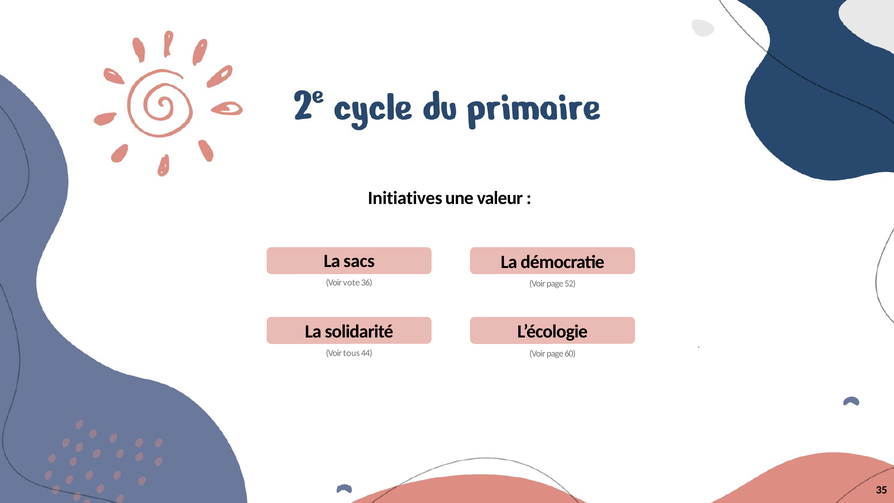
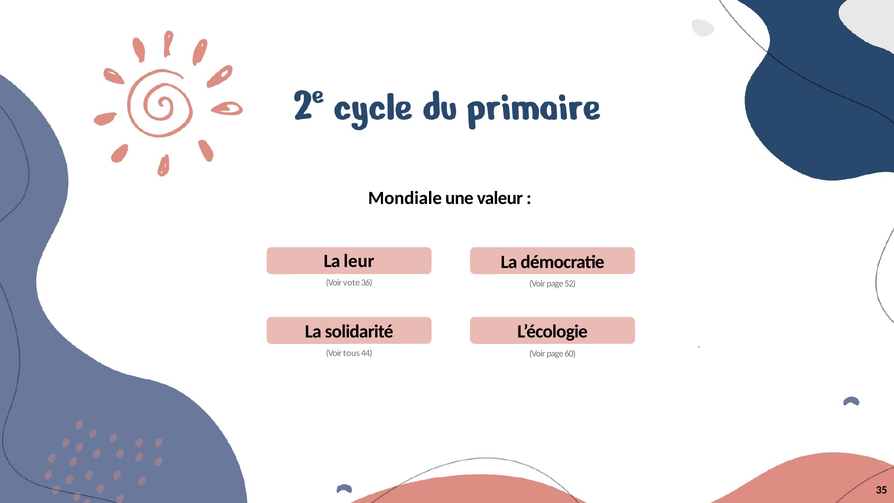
Initiatives: Initiatives -> Mondiale (405, 198)
sacs: sacs -> leur (359, 261)
